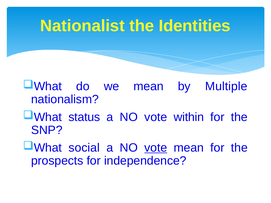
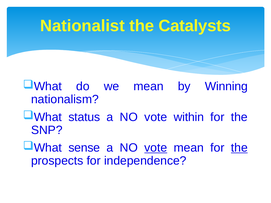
Identities: Identities -> Catalysts (195, 26)
Multiple: Multiple -> Winning (226, 86)
social: social -> sense (84, 148)
the underline: none -> present (239, 148)
